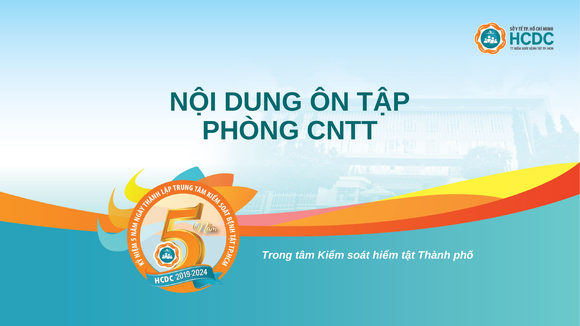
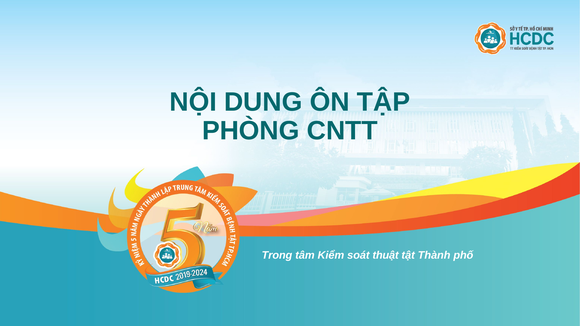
hiểm: hiểm -> thuật (386, 255)
